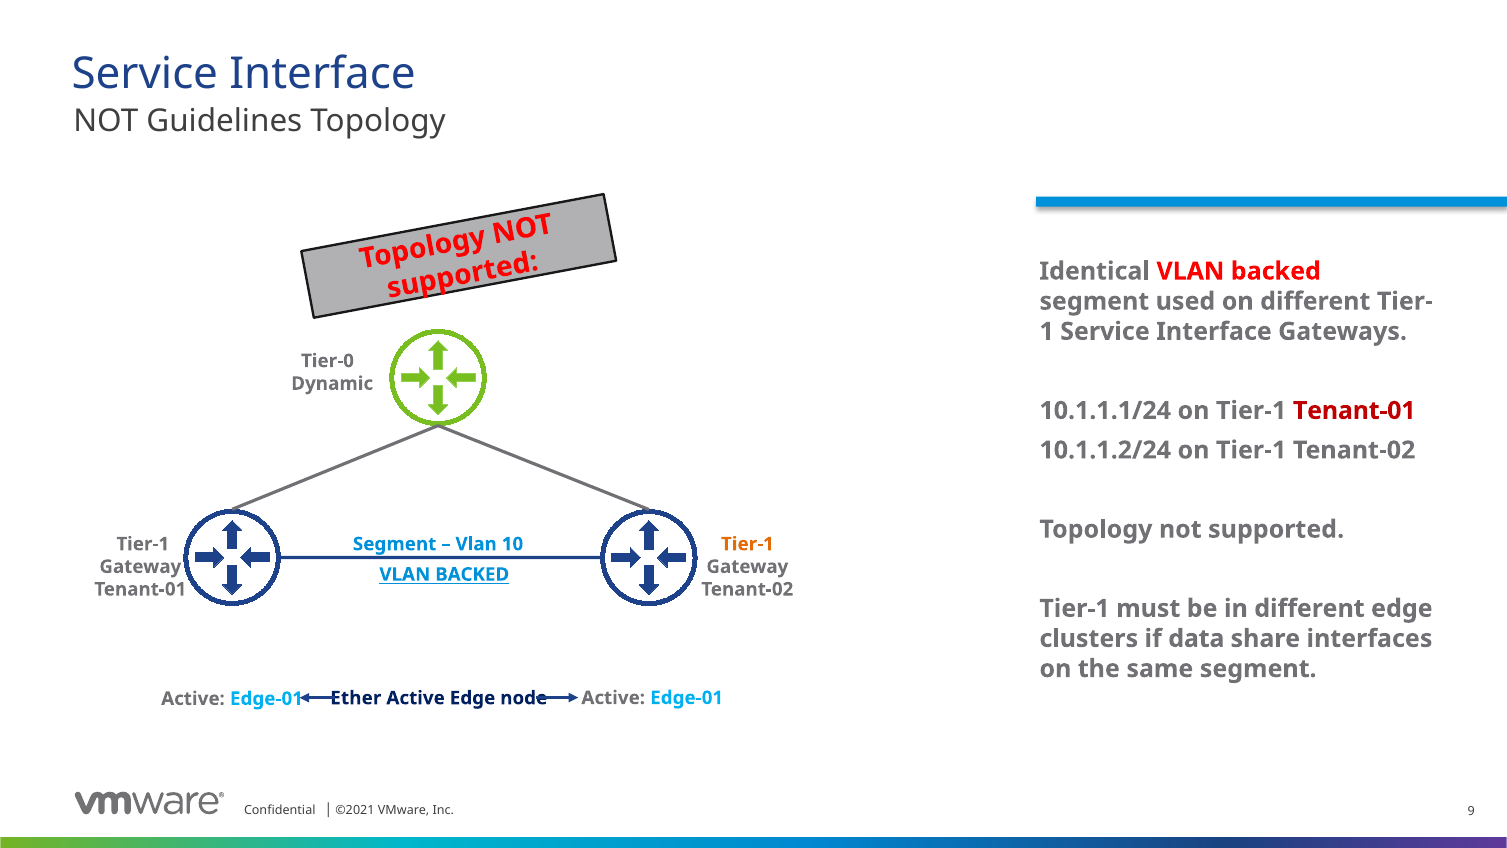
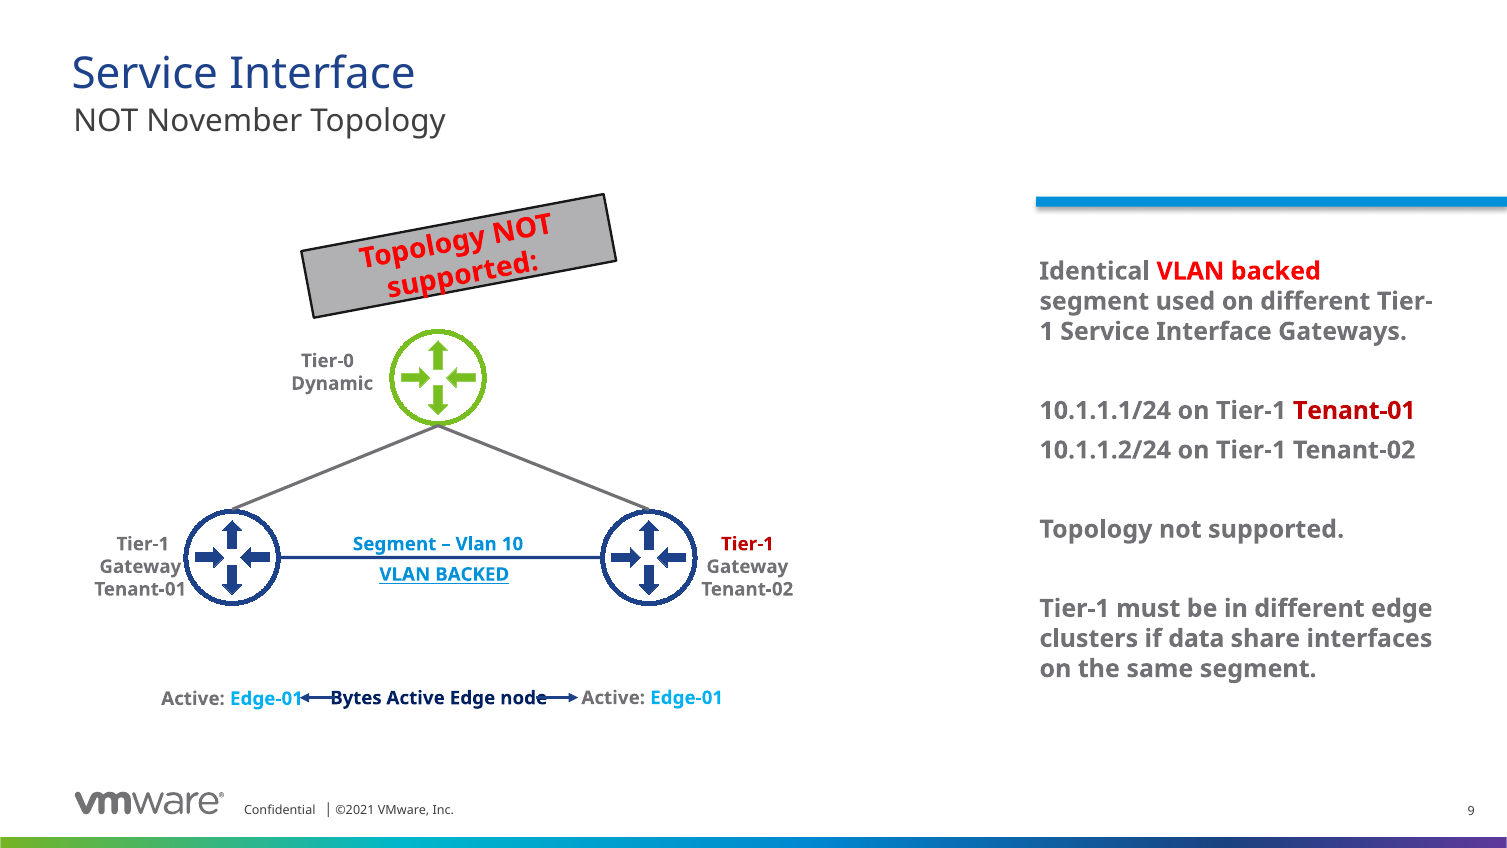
Guidelines: Guidelines -> November (224, 121)
Tier-1 colour: orange -> red (747, 544)
Ether: Ether -> Bytes (356, 698)
